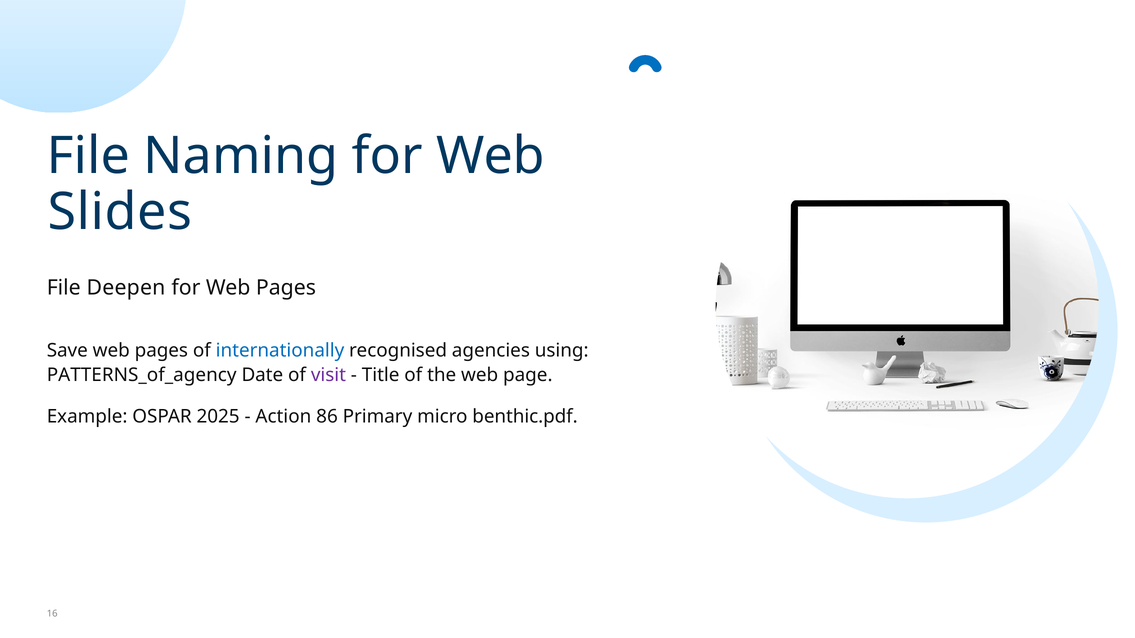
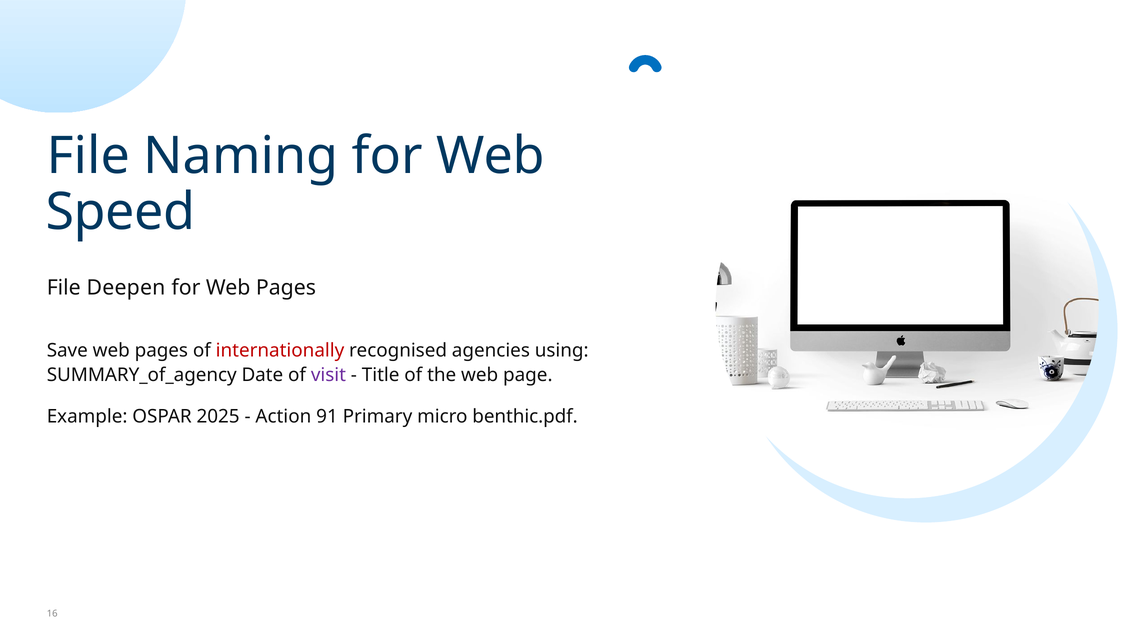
Slides: Slides -> Speed (120, 212)
internationally colour: blue -> red (280, 351)
PATTERNS_of_agency: PATTERNS_of_agency -> SUMMARY_of_agency (142, 375)
86: 86 -> 91 (327, 417)
